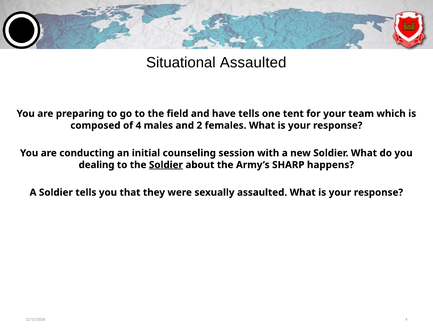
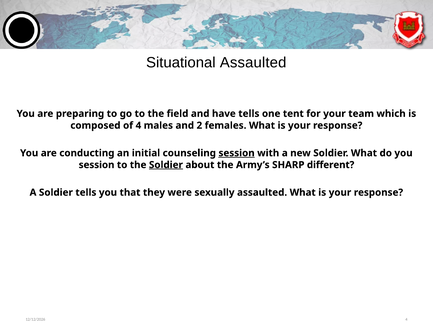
session underline: none -> present (237, 153)
dealing: dealing -> session (97, 165)
happens: happens -> different (331, 165)
